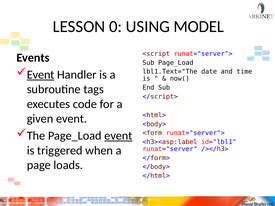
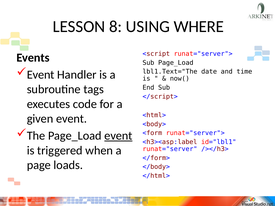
0: 0 -> 8 (115, 27)
MODEL: MODEL -> WHERE (199, 27)
Event underline: present -> none (41, 75)
